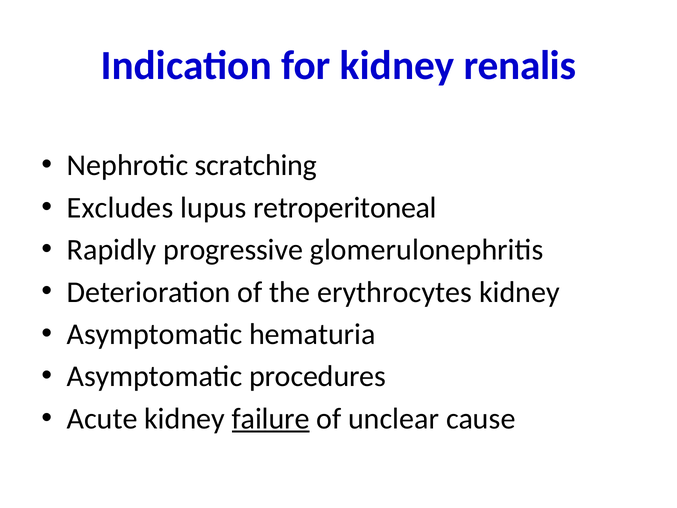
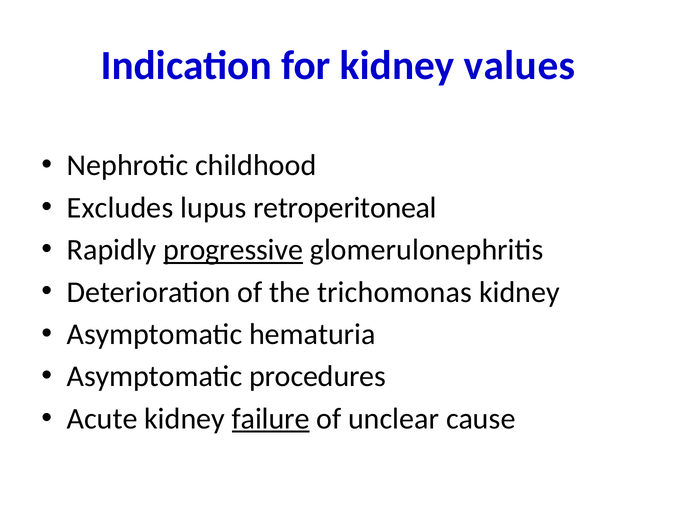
renalis: renalis -> values (519, 66)
scratching: scratching -> childhood (256, 165)
progressive underline: none -> present (233, 250)
erythrocytes: erythrocytes -> trichomonas (395, 292)
